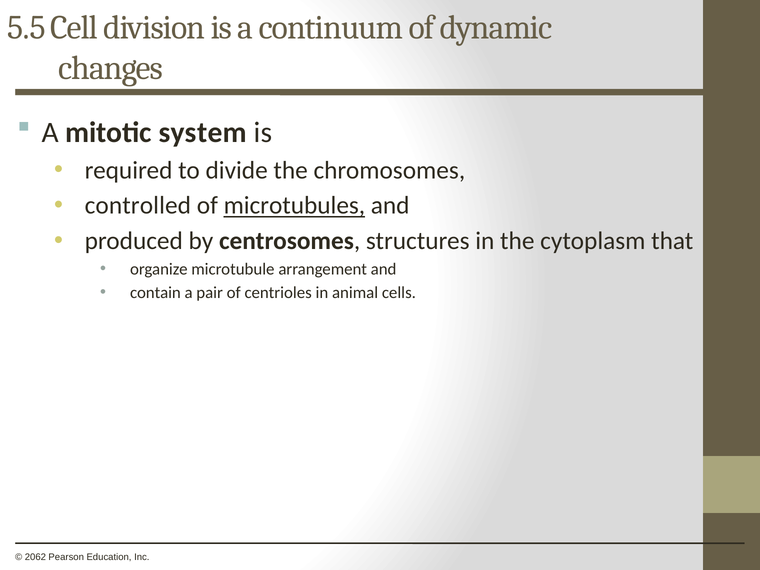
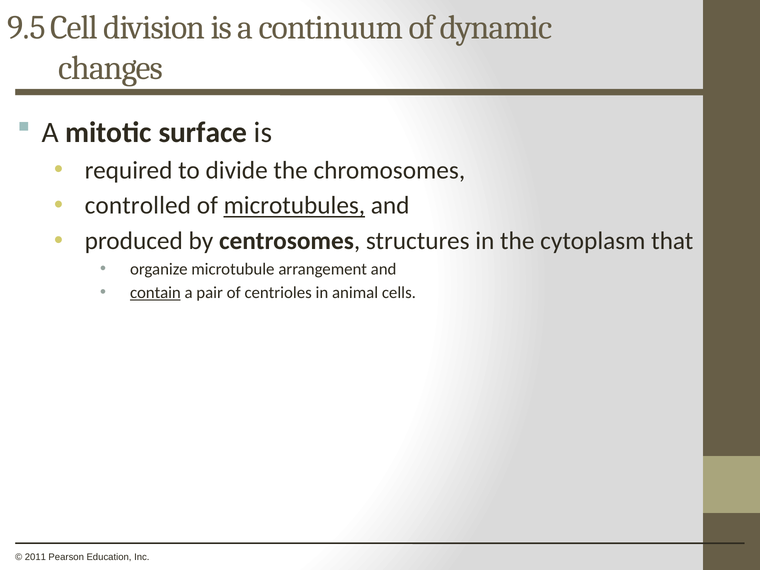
5.5: 5.5 -> 9.5 (26, 27)
system: system -> surface (203, 132)
contain underline: none -> present (155, 293)
2062: 2062 -> 2011 (35, 557)
